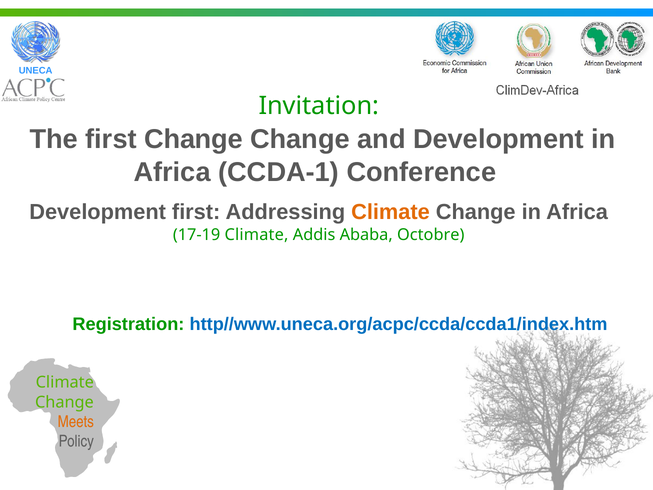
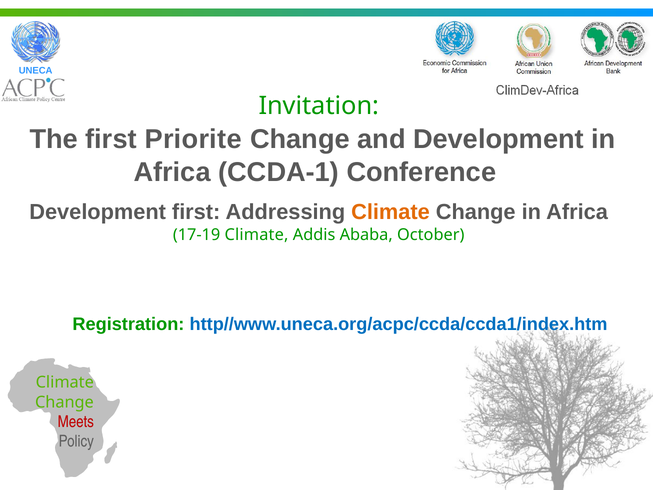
first Change: Change -> Priorite (193, 139)
Octobre: Octobre -> October (431, 235)
Meets colour: orange -> red (76, 422)
